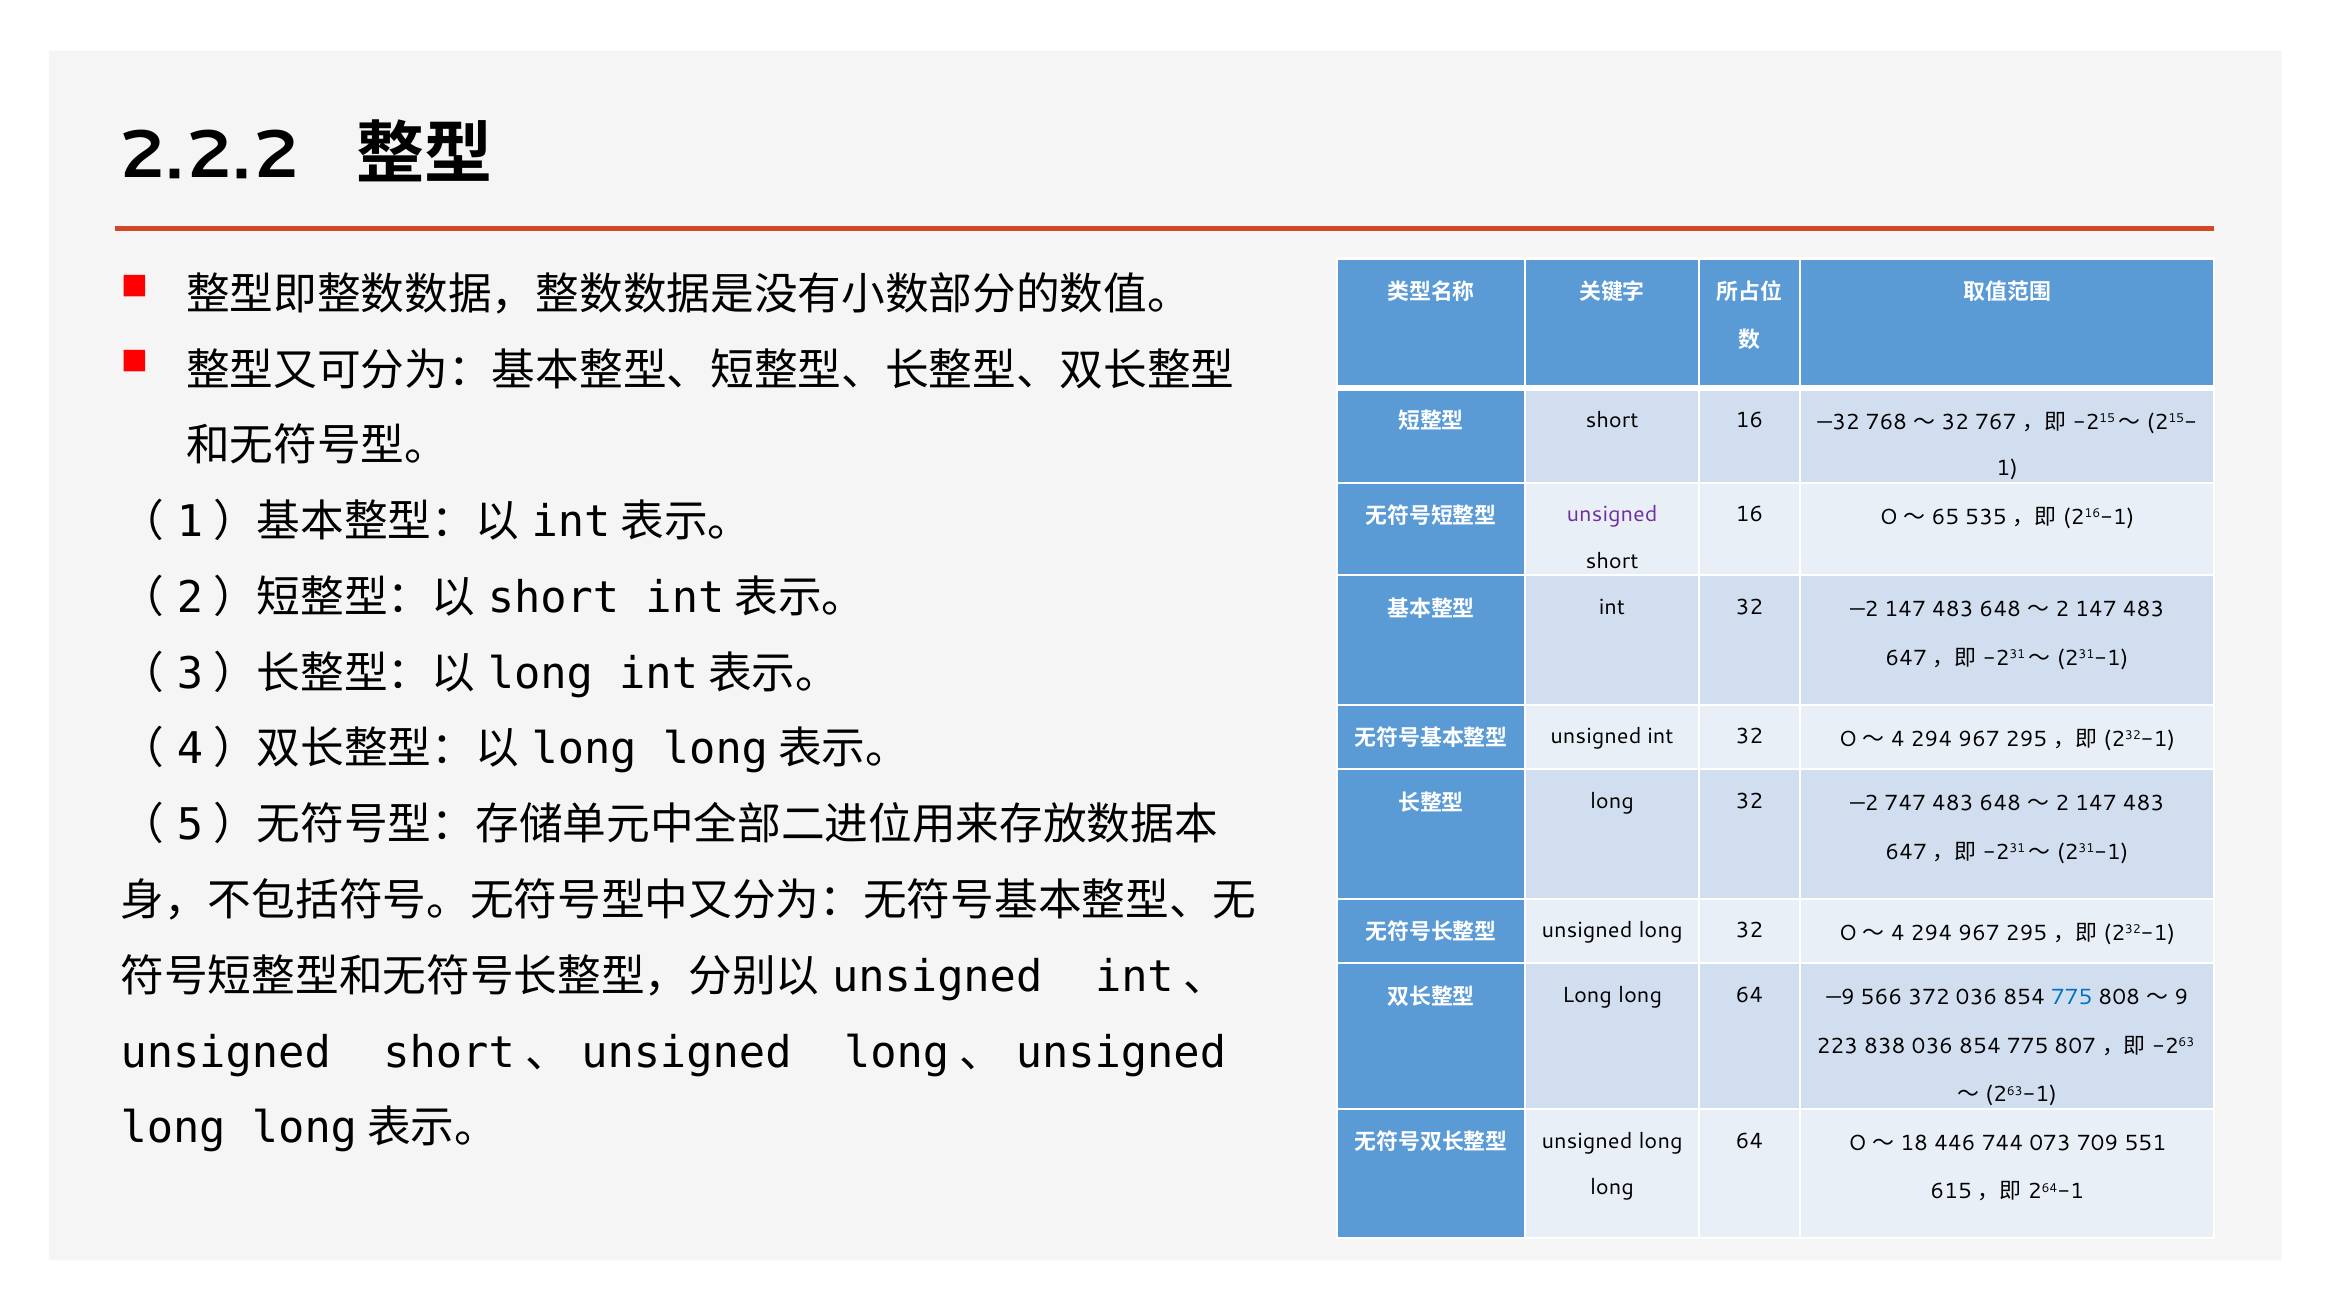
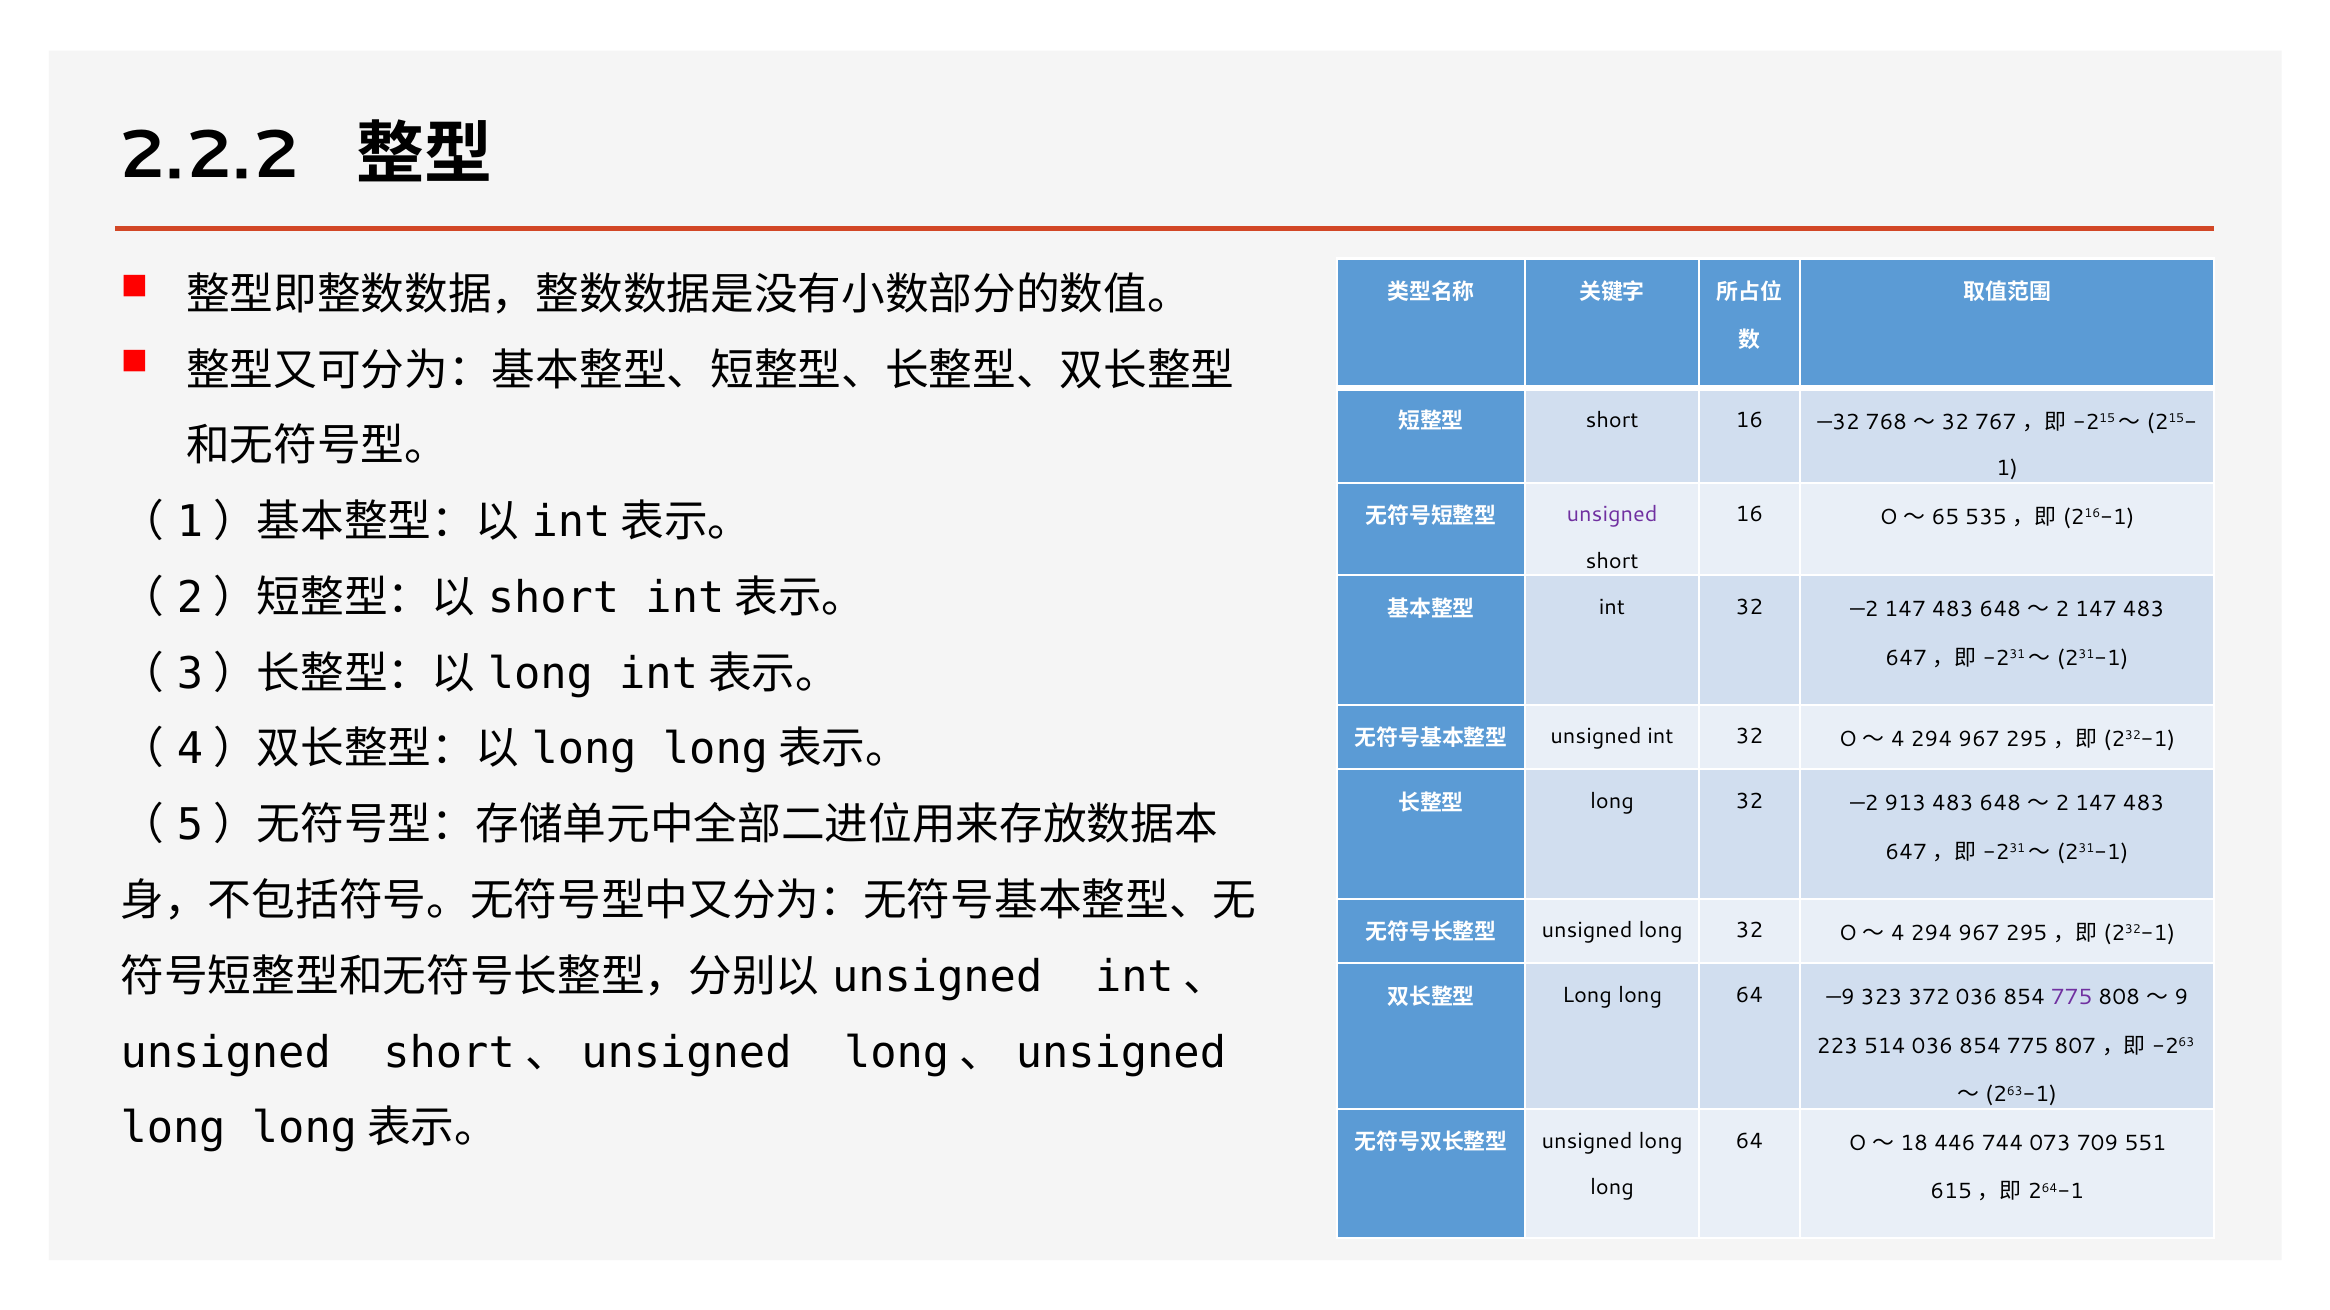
747: 747 -> 913 (1905, 804)
566: 566 -> 323 (1881, 998)
775 colour: blue -> purple (2072, 998)
838: 838 -> 514 (1885, 1046)
